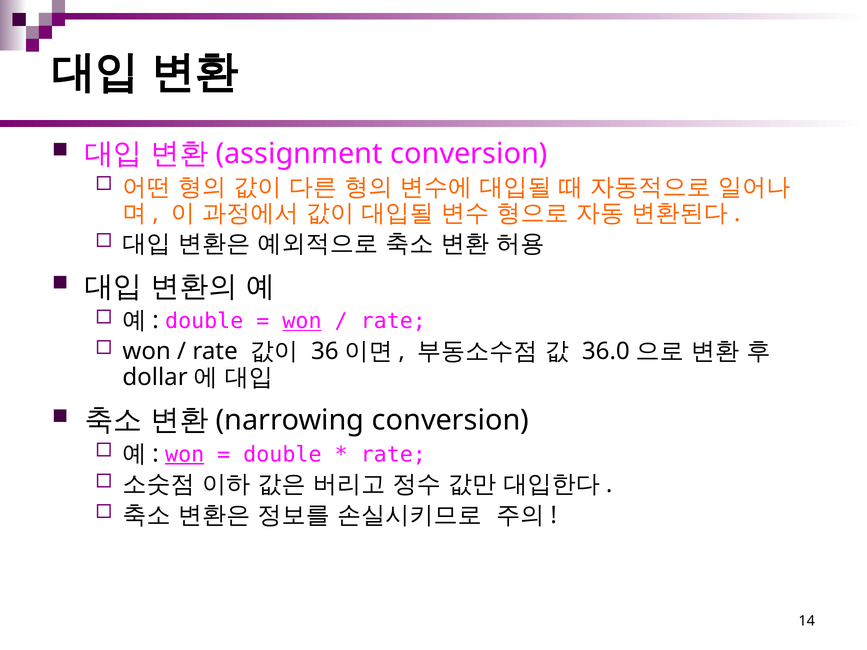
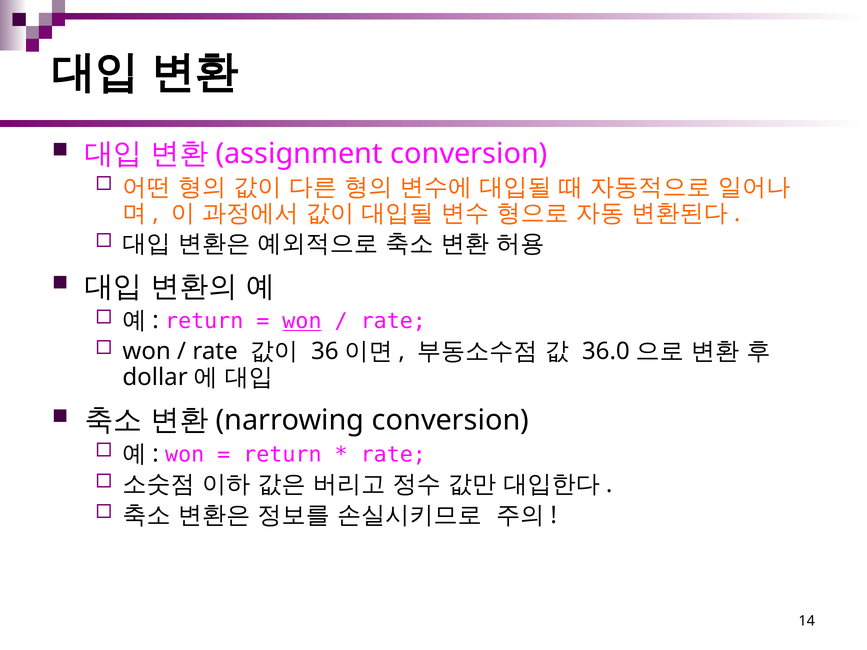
double: double -> return (204, 321)
won underline: present -> none (185, 455)
double: double -> return (282, 455)
